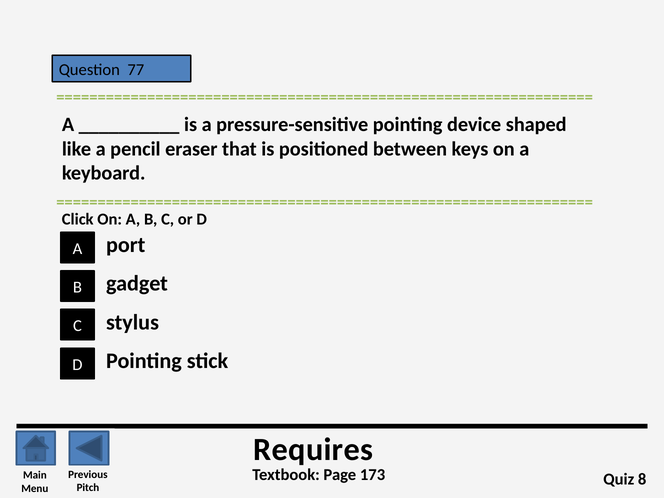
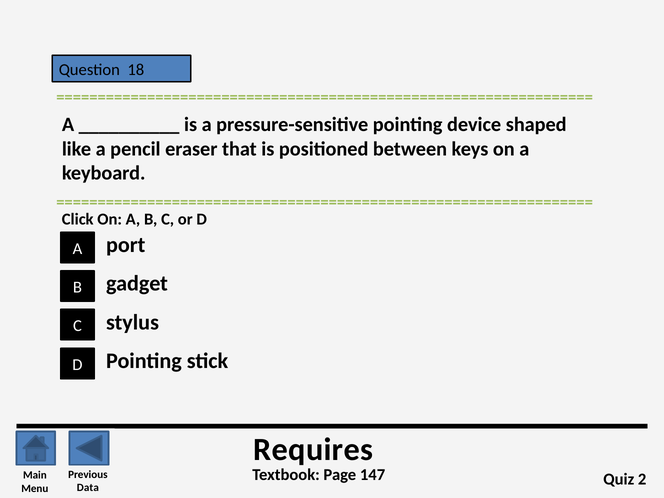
77: 77 -> 18 (136, 70)
173: 173 -> 147 (373, 475)
8: 8 -> 2 (642, 479)
Pitch: Pitch -> Data (88, 488)
